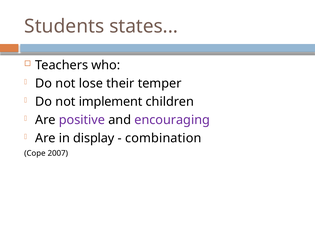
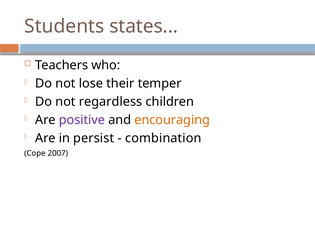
implement: implement -> regardless (111, 102)
encouraging colour: purple -> orange (172, 120)
display: display -> persist (94, 138)
